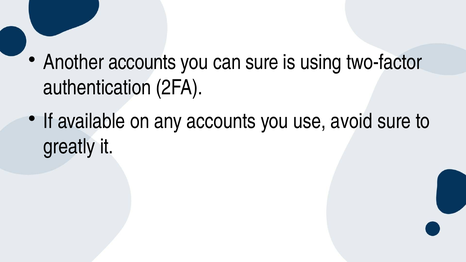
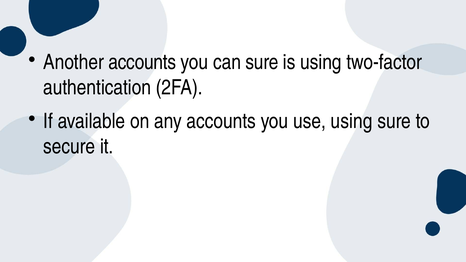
use avoid: avoid -> using (352, 121)
greatly: greatly -> secure (69, 147)
